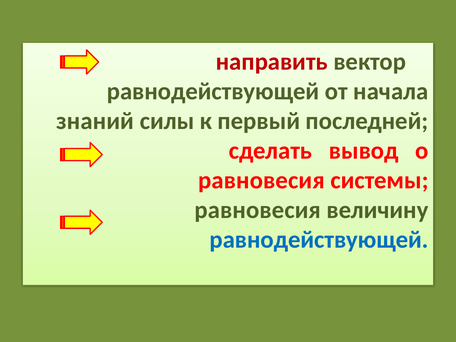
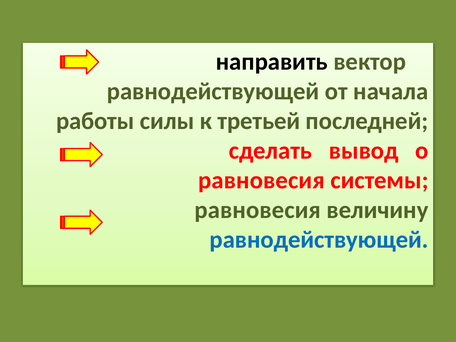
направить colour: red -> black (272, 62)
знаний: знаний -> работы (95, 121)
первый: первый -> третьей (259, 121)
